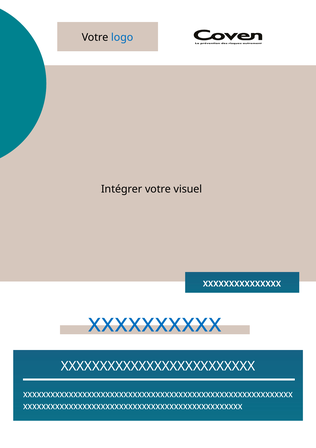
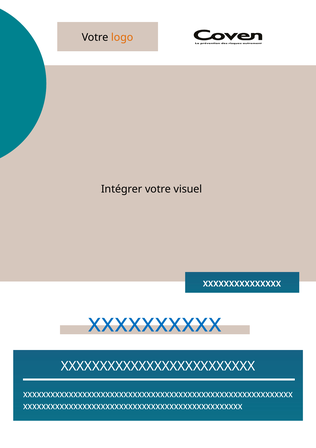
logo colour: blue -> orange (122, 37)
